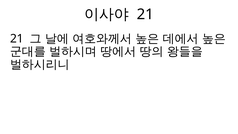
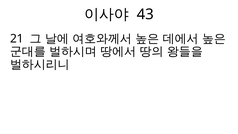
21: 21 -> 43 (145, 14)
